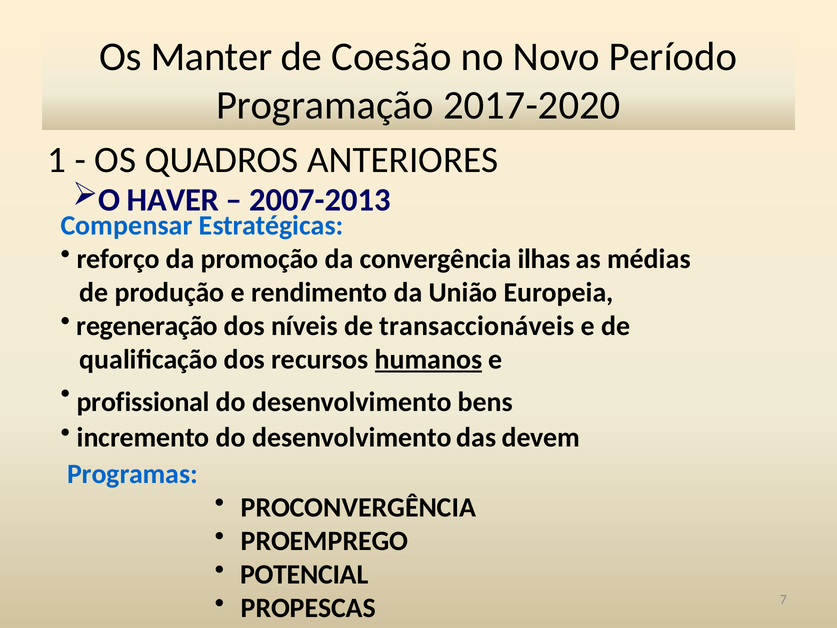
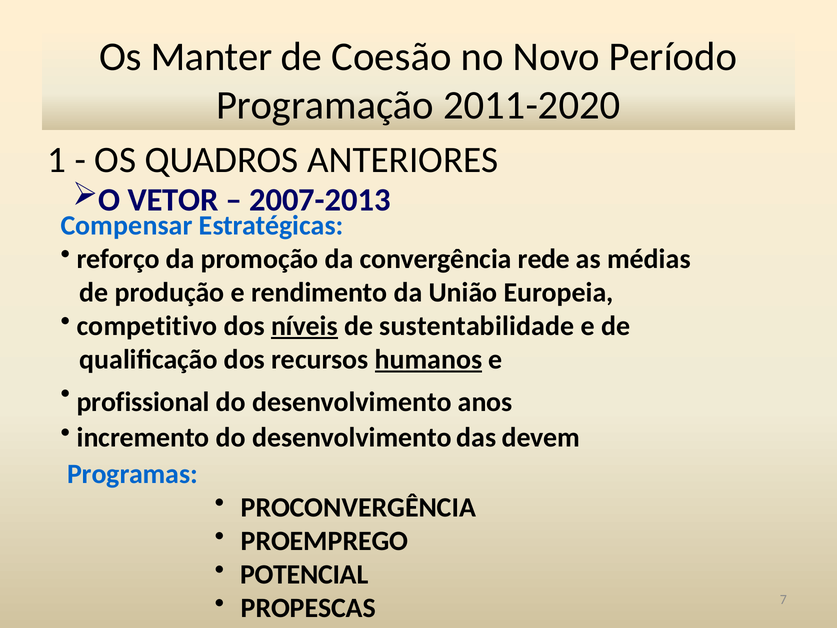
2017-2020: 2017-2020 -> 2011-2020 (532, 105)
HAVER: HAVER -> VETOR (173, 200)
ilhas: ilhas -> rede (544, 259)
regeneração: regeneração -> competitivo (147, 326)
níveis underline: none -> present (304, 326)
transaccionáveis: transaccionáveis -> sustentabilidade (477, 326)
bens: bens -> anos (485, 402)
